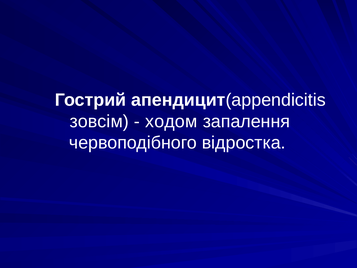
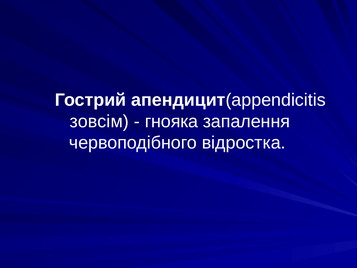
ходом: ходом -> гнояка (171, 121)
